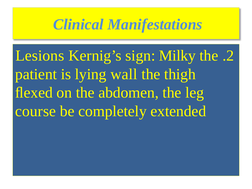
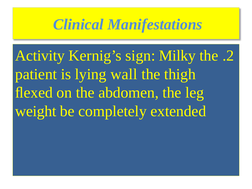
Lesions: Lesions -> Activity (40, 56)
course: course -> weight (36, 111)
